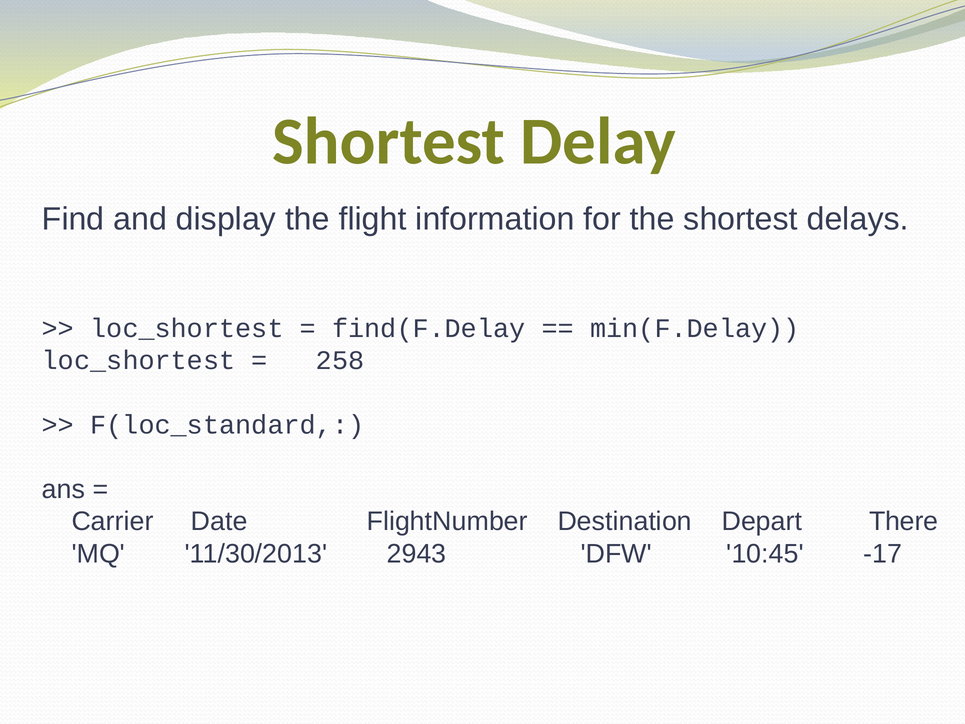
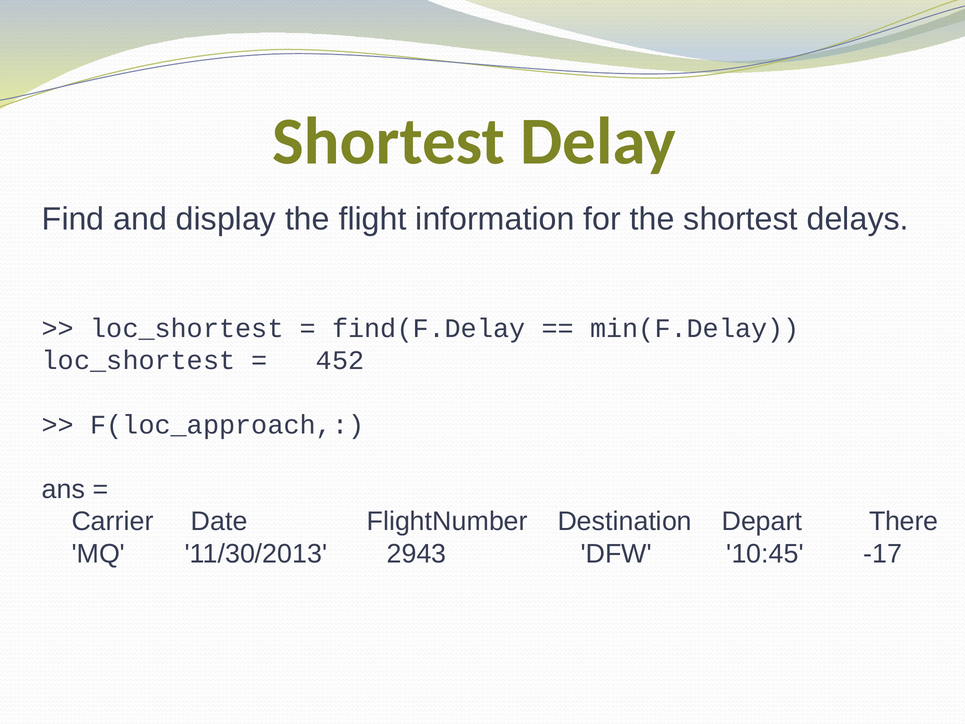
258: 258 -> 452 (340, 360)
F(loc_standard: F(loc_standard -> F(loc_approach (227, 425)
